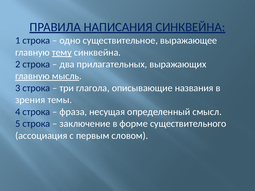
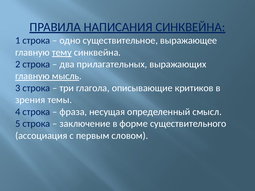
названия: названия -> критиков (194, 88)
